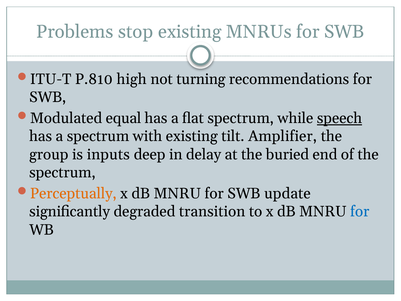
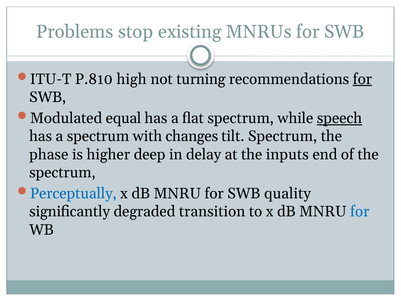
for underline: none -> present (362, 79)
with existing: existing -> changes (192, 136)
tilt Amplifier: Amplifier -> Spectrum (283, 136)
group: group -> phase (49, 154)
inputs: inputs -> higher (108, 154)
buried: buried -> inputs (287, 154)
Perceptually colour: orange -> blue (73, 193)
update: update -> quality (287, 193)
